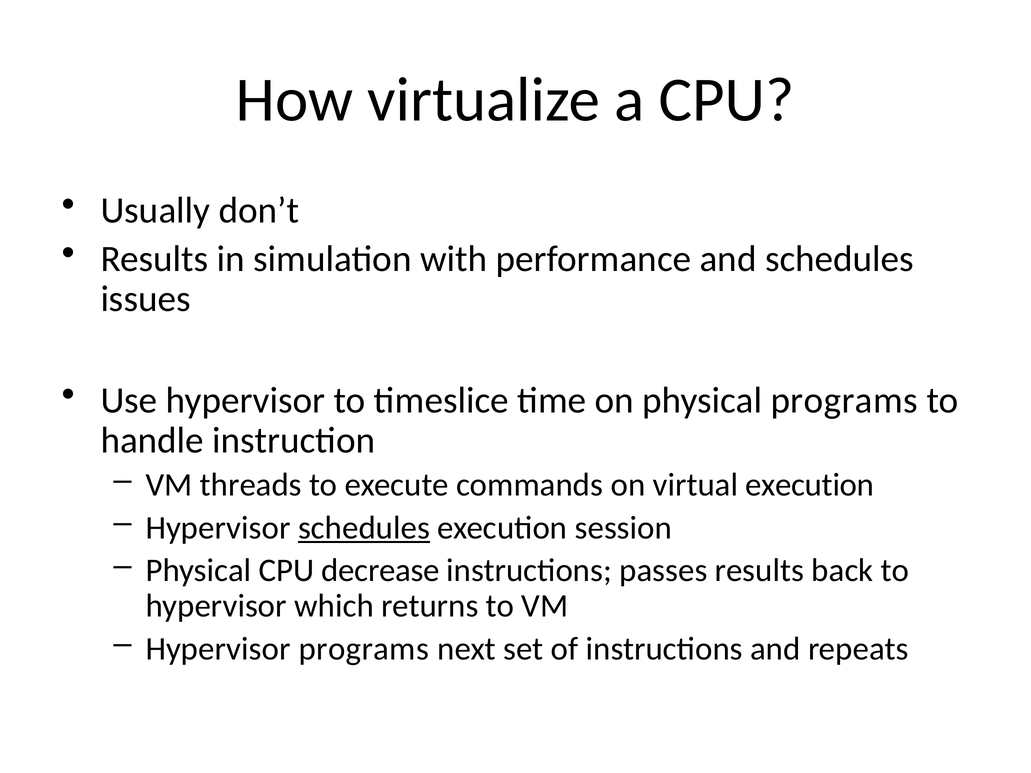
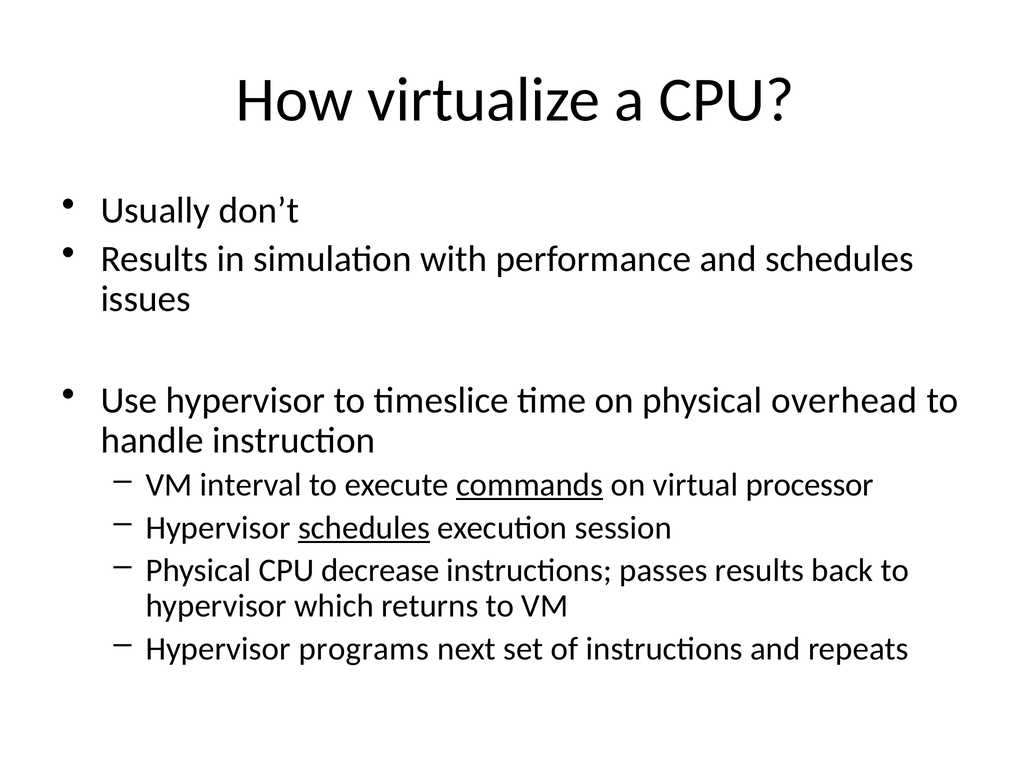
physical programs: programs -> overhead (844, 400)
threads: threads -> interval (251, 485)
commands underline: none -> present (530, 485)
virtual execution: execution -> processor (810, 485)
